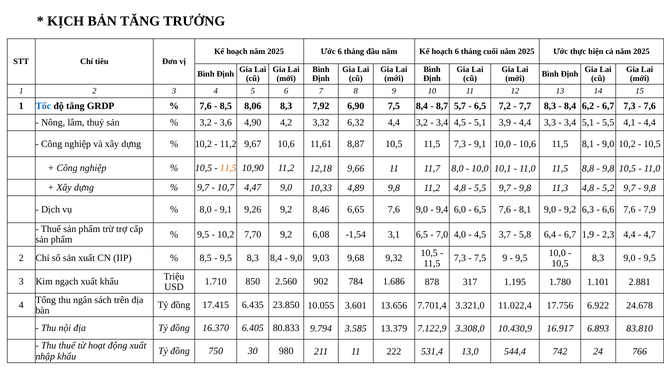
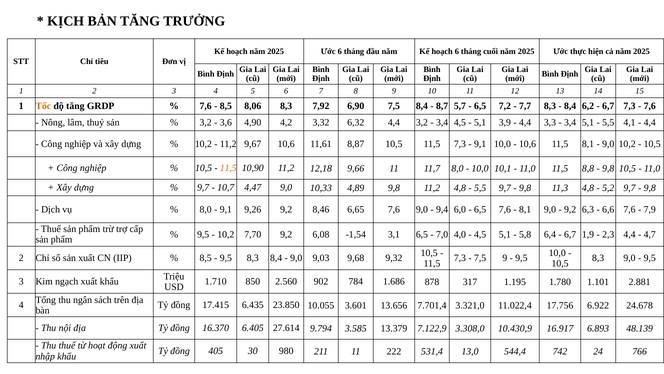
Tốc colour: blue -> orange (43, 106)
4,5 3,7: 3,7 -> 5,1 (505, 234)
80.833: 80.833 -> 27.614 (286, 328)
83.810: 83.810 -> 48.139 (640, 328)
750: 750 -> 405 (216, 351)
